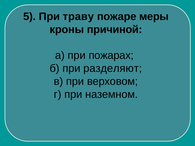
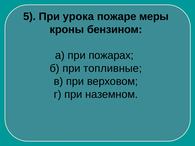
траву: траву -> урока (78, 17)
причиной: причиной -> бензином (115, 30)
разделяют: разделяют -> топливные (113, 69)
